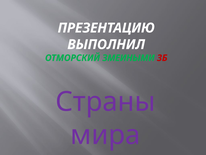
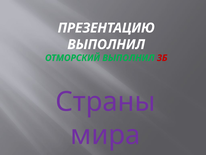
ОТМОРСКИЙ ЗМЕИНЫМИ: ЗМЕИНЫМИ -> ВЫПОЛНИЛ (128, 58)
